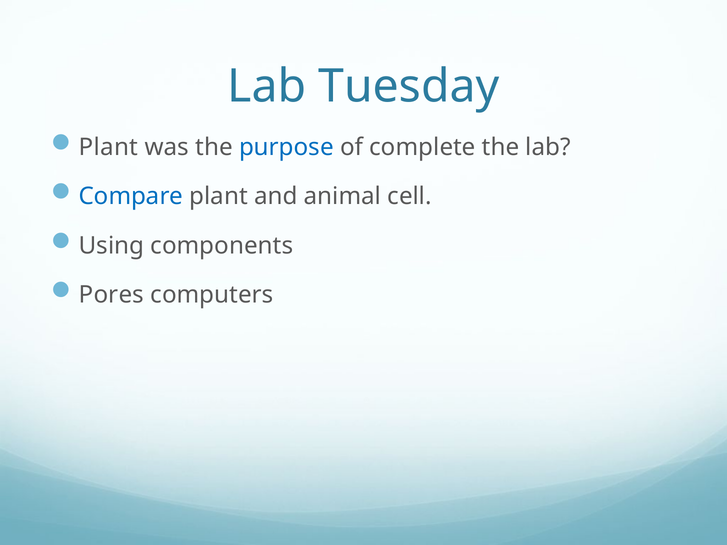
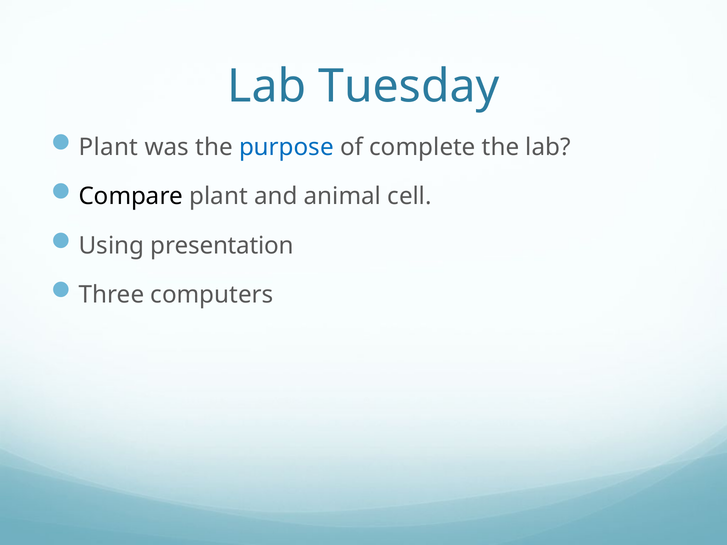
Compare colour: blue -> black (131, 196)
components: components -> presentation (222, 246)
Pores: Pores -> Three (111, 295)
